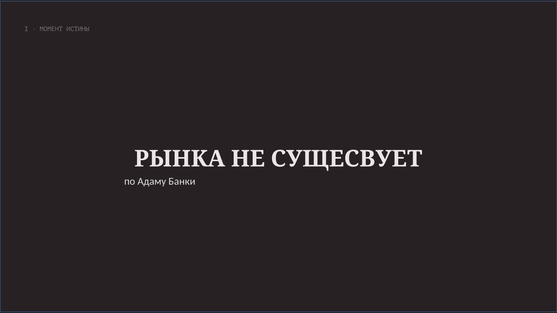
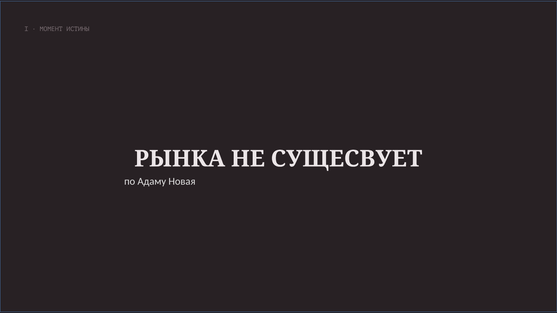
Банки: Банки -> Новая (182, 182)
